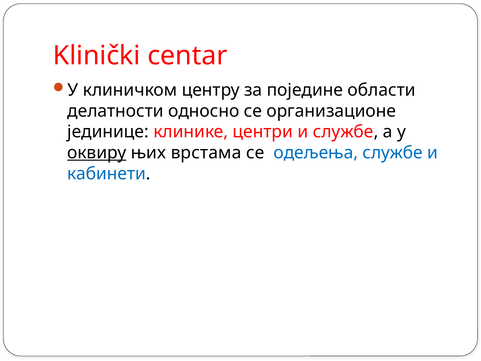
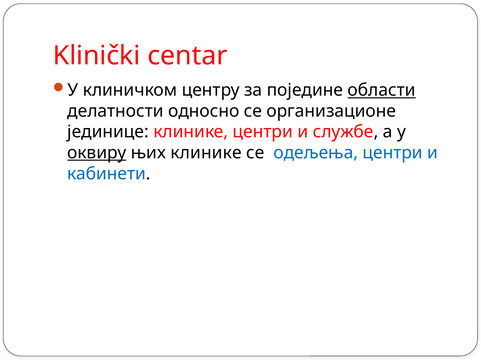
области underline: none -> present (382, 90)
њих врстама: врстама -> клинике (206, 153)
одељења службе: службе -> центри (393, 153)
